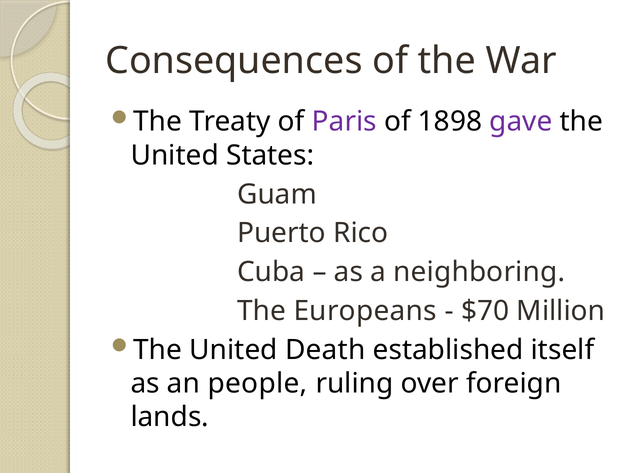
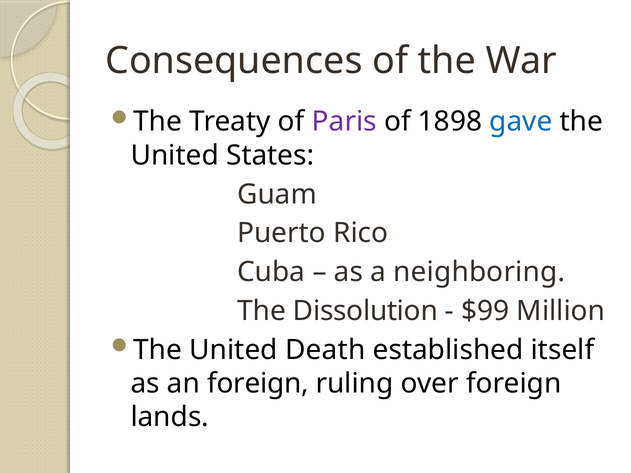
gave colour: purple -> blue (521, 122)
Europeans: Europeans -> Dissolution (365, 311)
$70: $70 -> $99 (485, 311)
an people: people -> foreign (258, 384)
